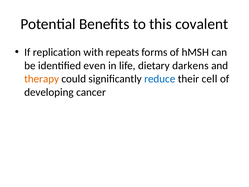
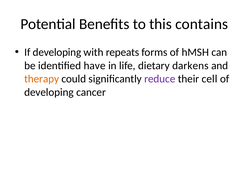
covalent: covalent -> contains (202, 24)
If replication: replication -> developing (57, 52)
even: even -> have (95, 66)
reduce colour: blue -> purple (160, 79)
